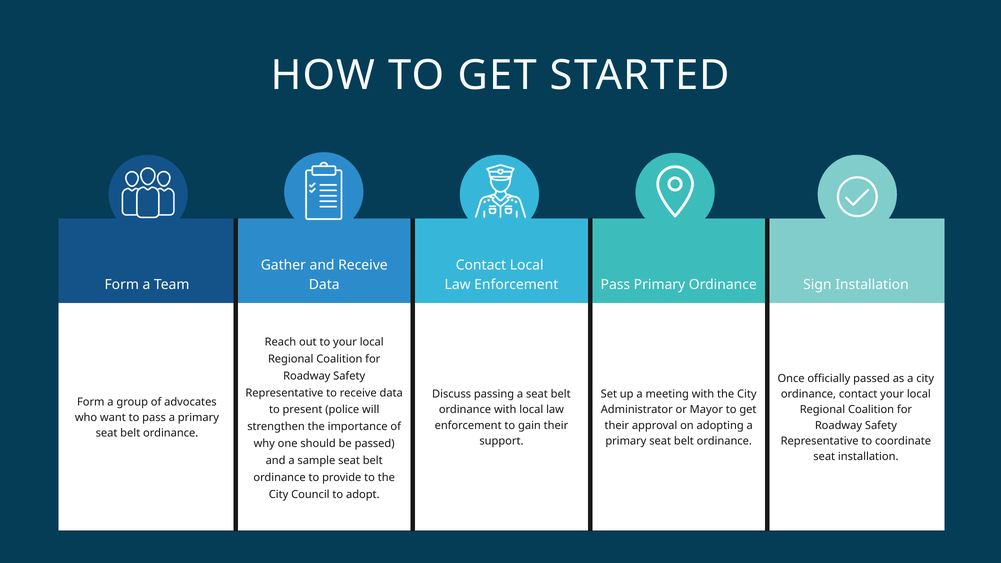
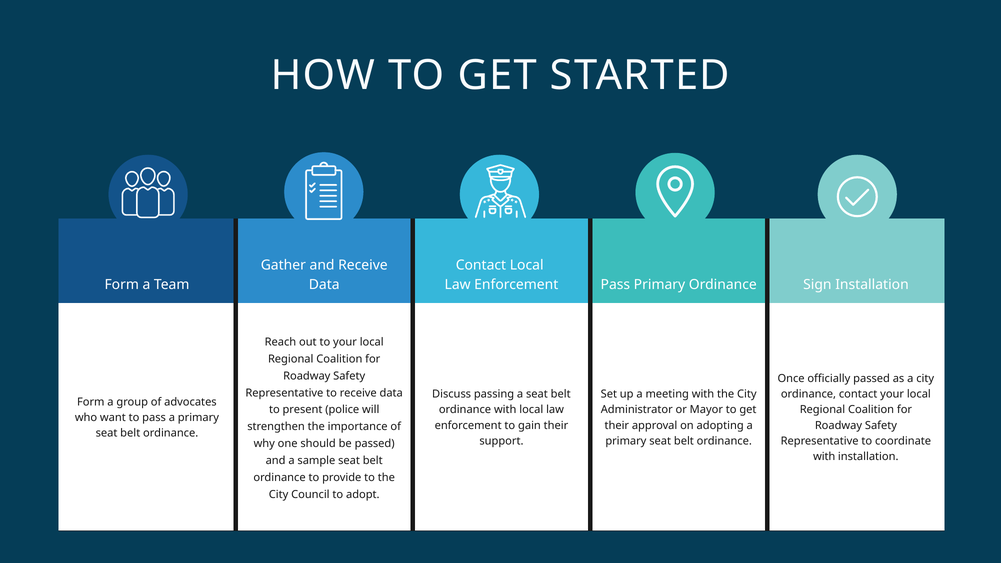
seat: seat -> with (824, 457)
